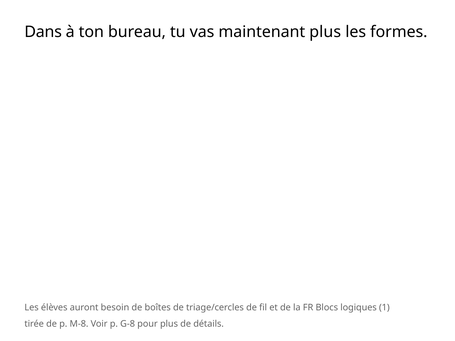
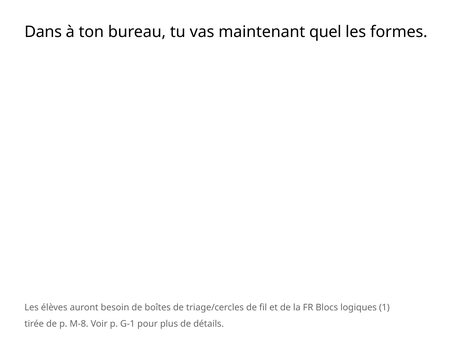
maintenant plus: plus -> quel (325, 32)
G-8: G-8 -> G-1 (128, 324)
